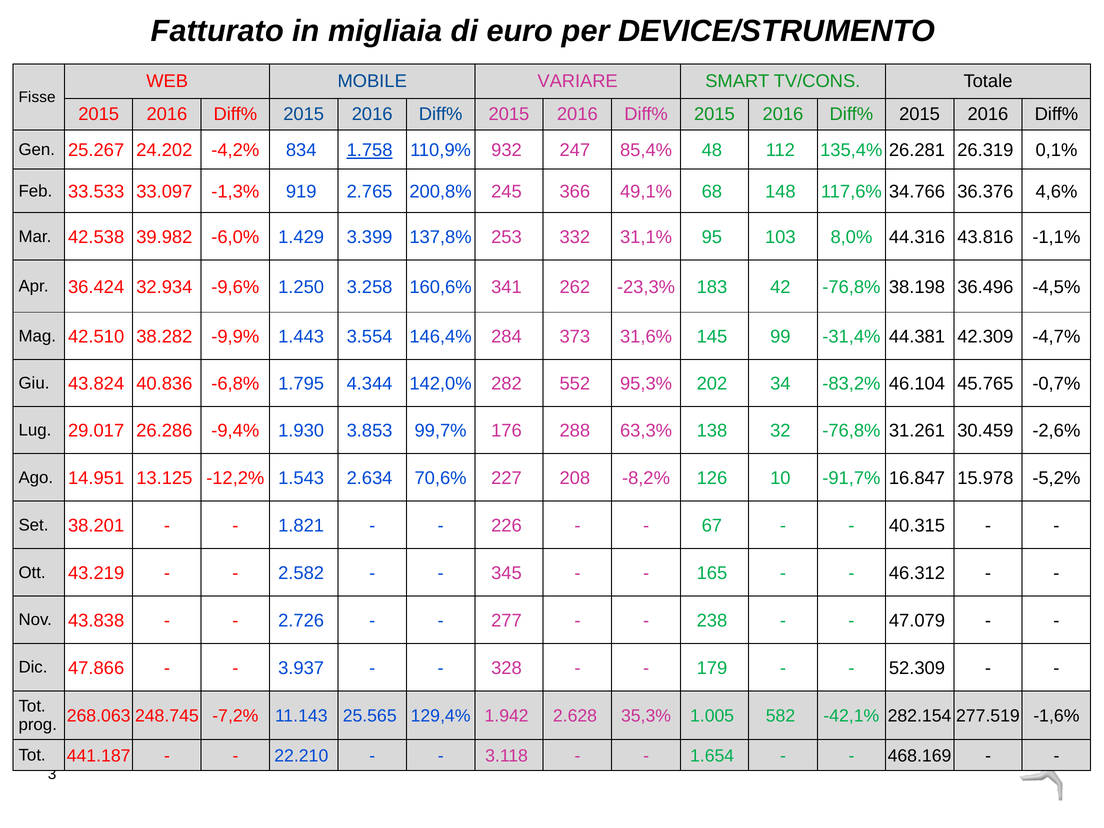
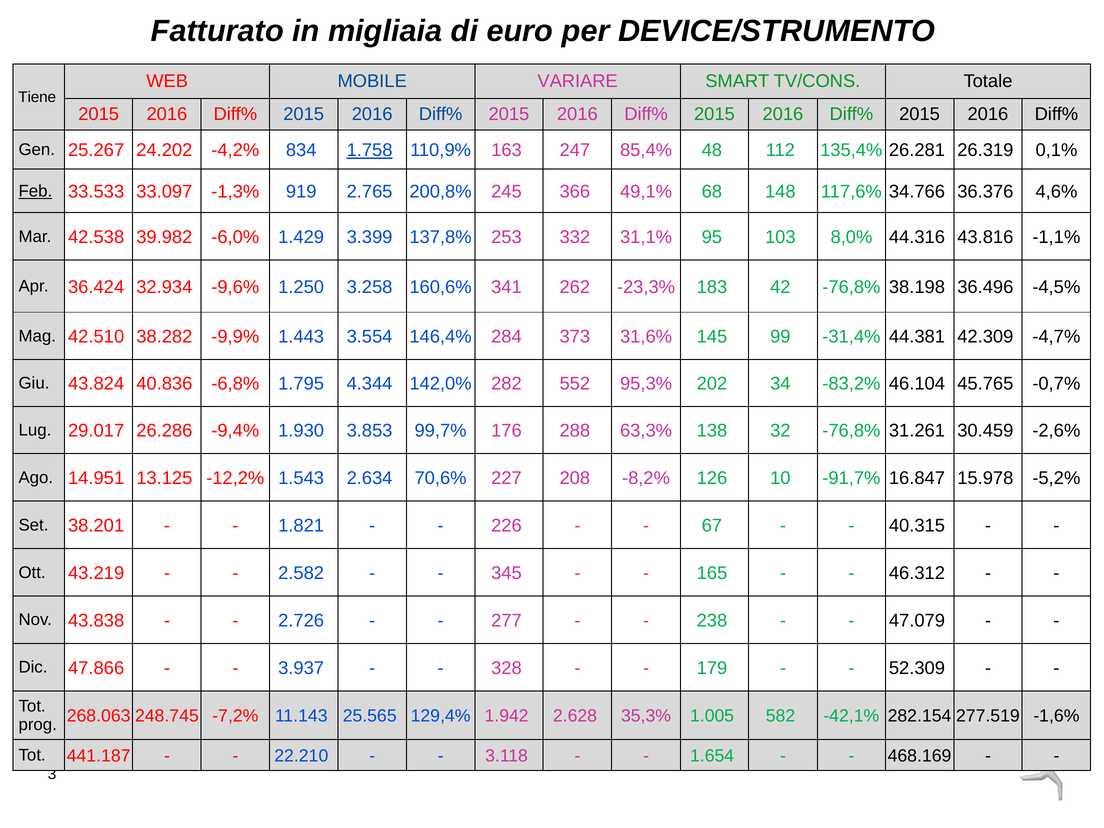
Fisse: Fisse -> Tiene (37, 97)
932: 932 -> 163 (507, 150)
Feb underline: none -> present (35, 191)
